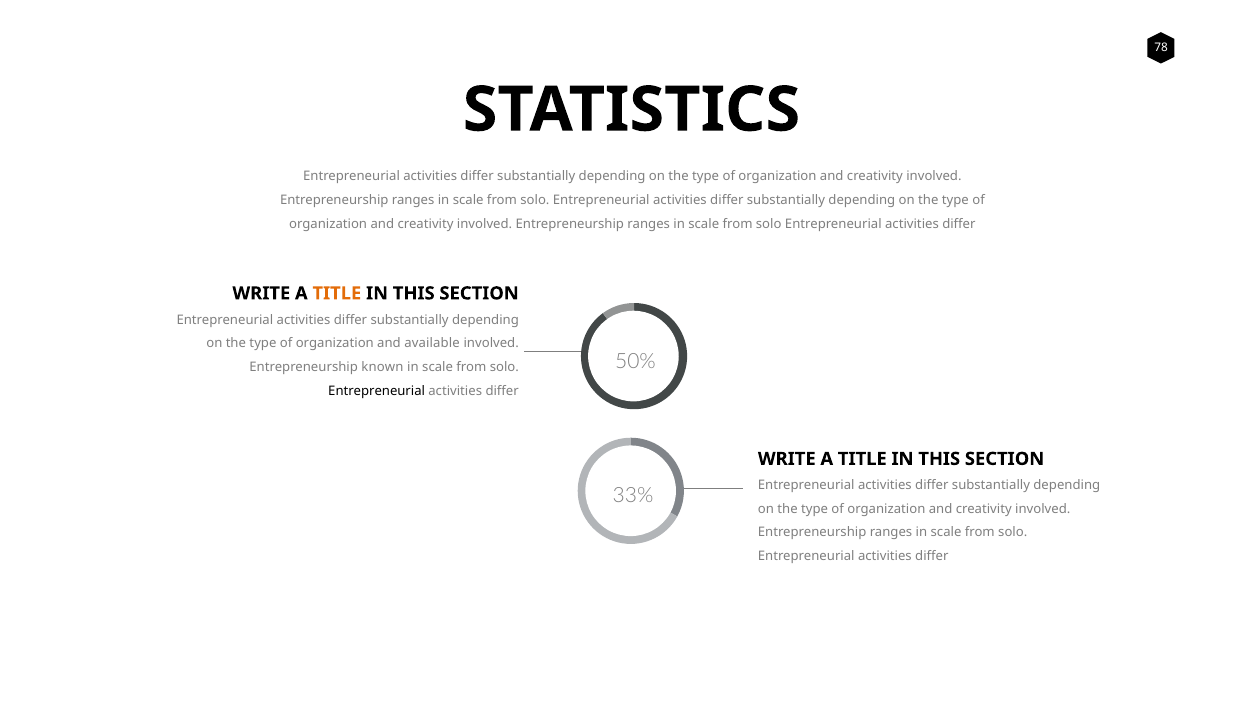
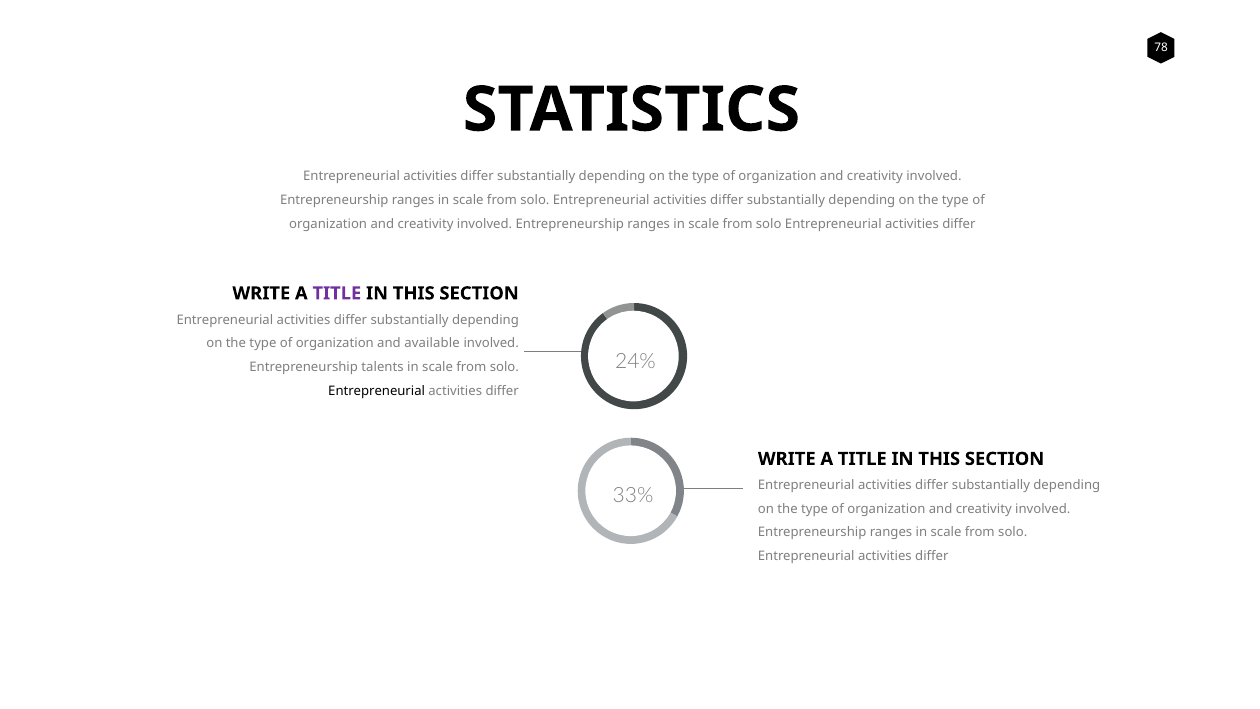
TITLE colour: orange -> purple (337, 293)
50%: 50% -> 24% (636, 361)
known: known -> talents (383, 367)
